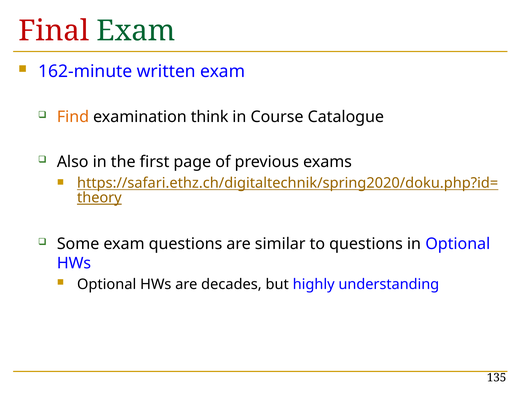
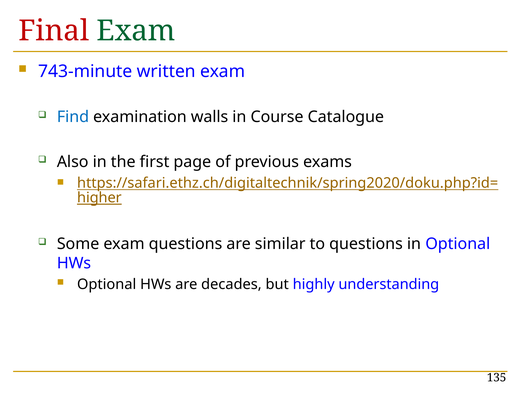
162-minute: 162-minute -> 743-minute (85, 72)
Find colour: orange -> blue (73, 117)
think: think -> walls (210, 117)
theory: theory -> higher (99, 198)
